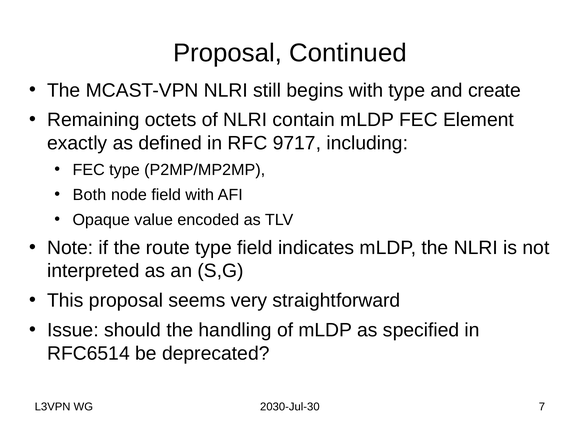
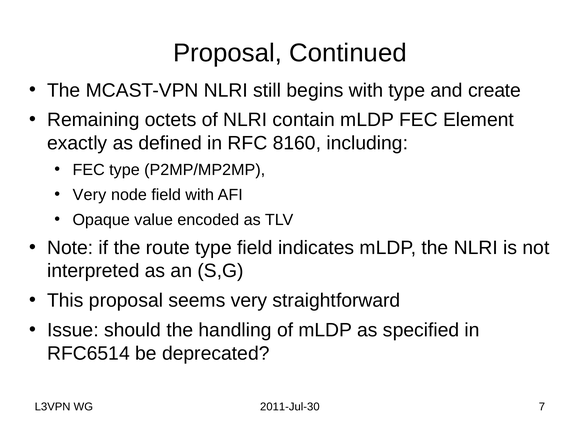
9717: 9717 -> 8160 (297, 143)
Both: Both -> Very (89, 195)
2030-Jul-30: 2030-Jul-30 -> 2011-Jul-30 (290, 407)
